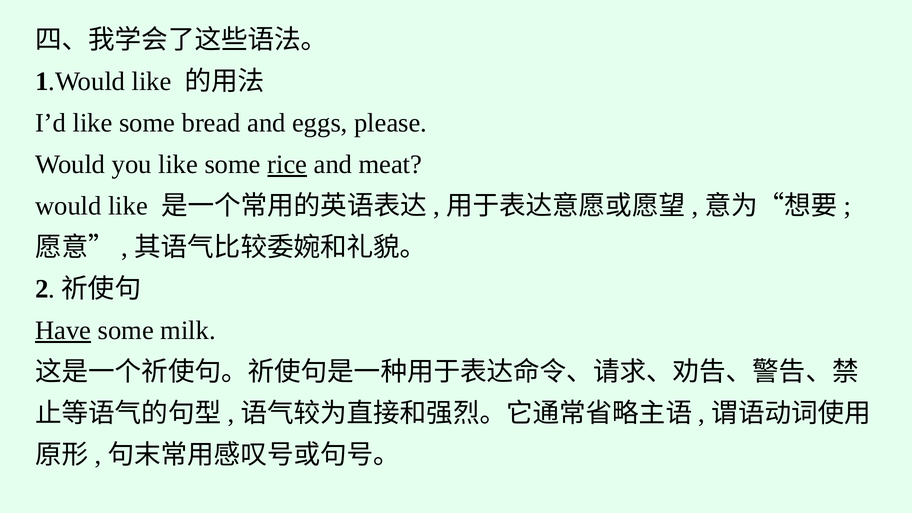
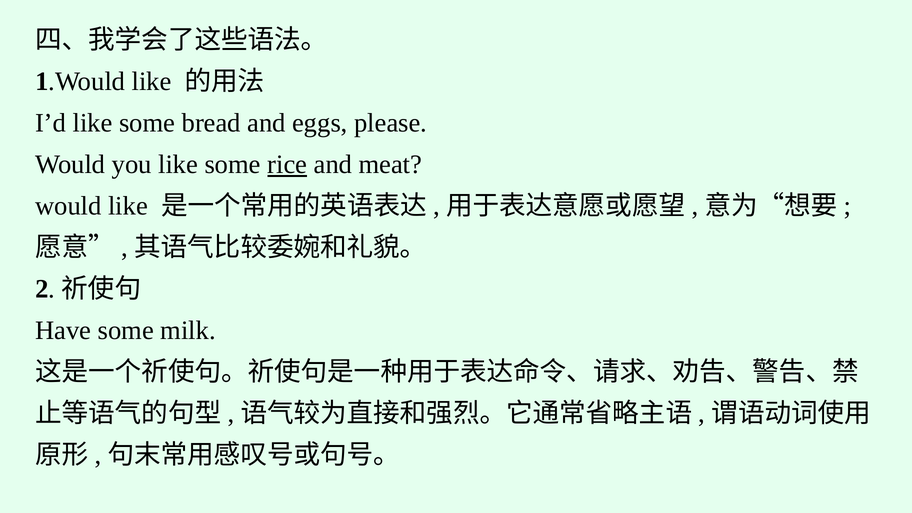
Have underline: present -> none (63, 331)
